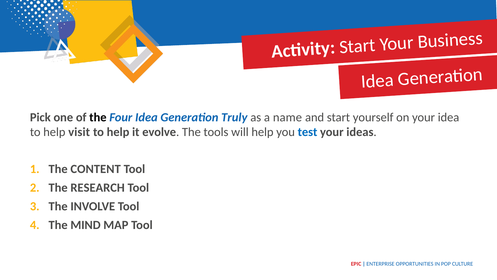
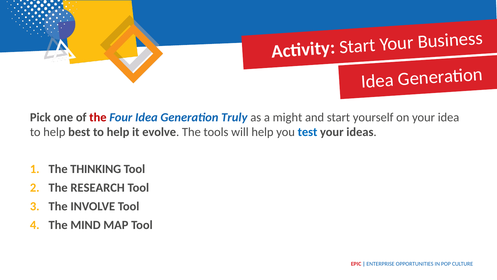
the colour: black -> red (98, 117)
name: name -> might (288, 117)
visit: visit -> best (79, 132)
CONTENT: CONTENT -> THINKING (96, 169)
